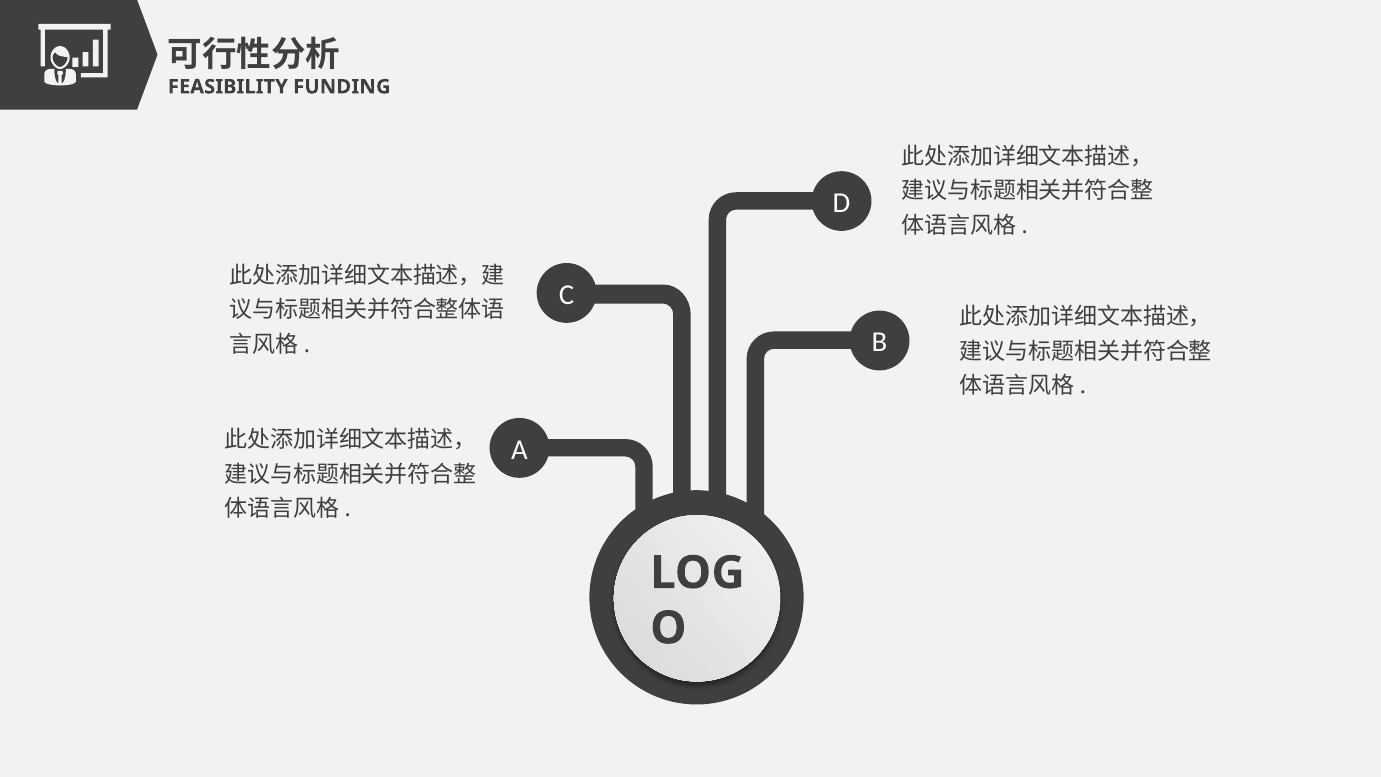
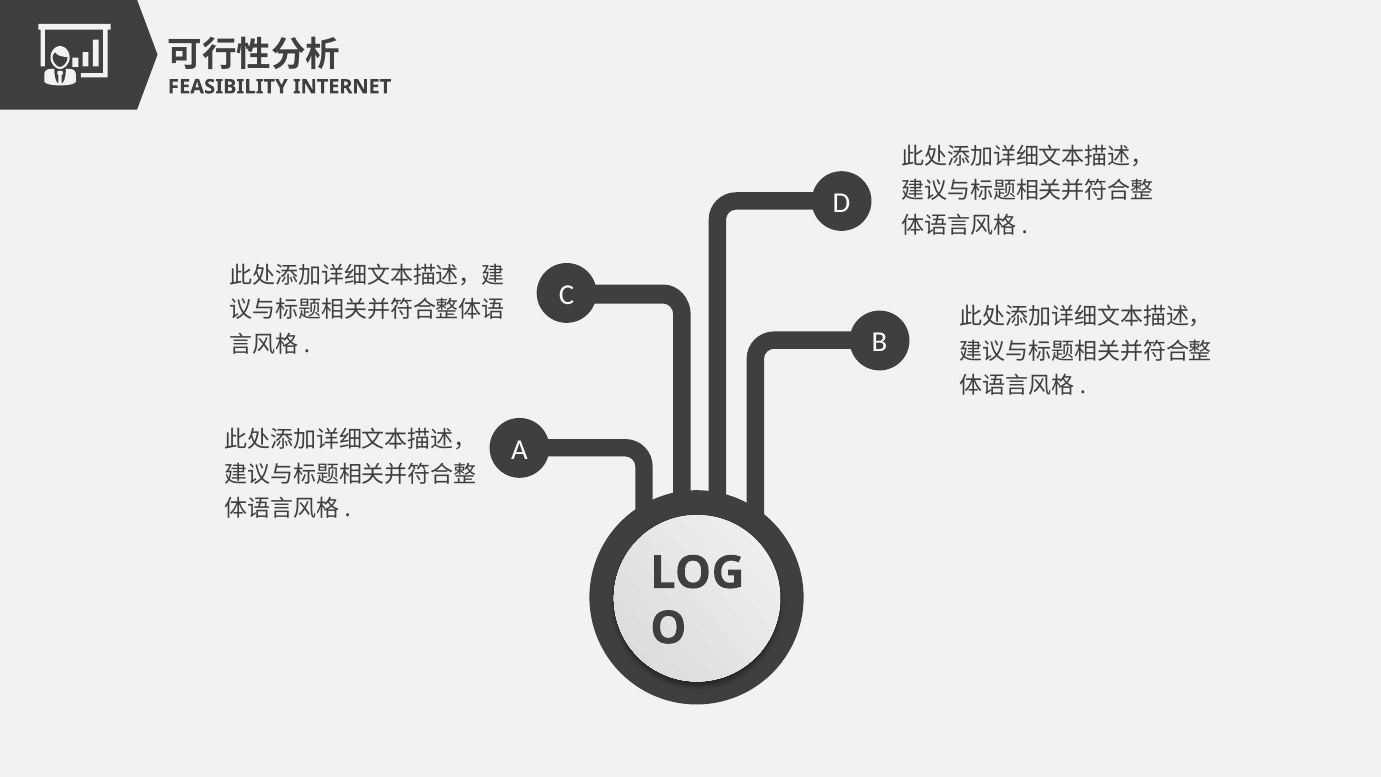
FUNDING: FUNDING -> INTERNET (342, 87)
